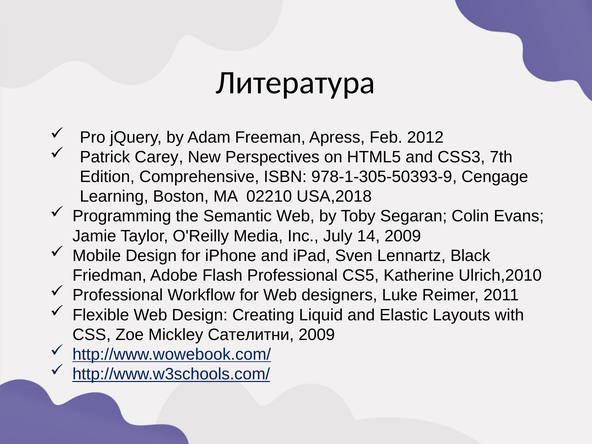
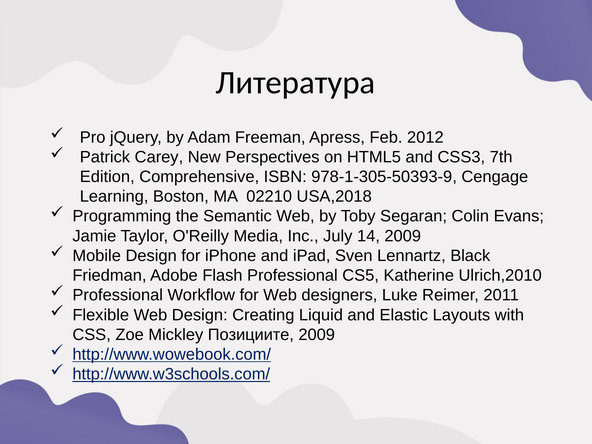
Сателитни: Сателитни -> Позициите (251, 335)
